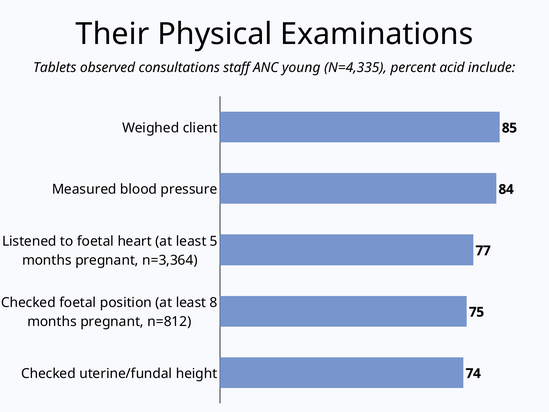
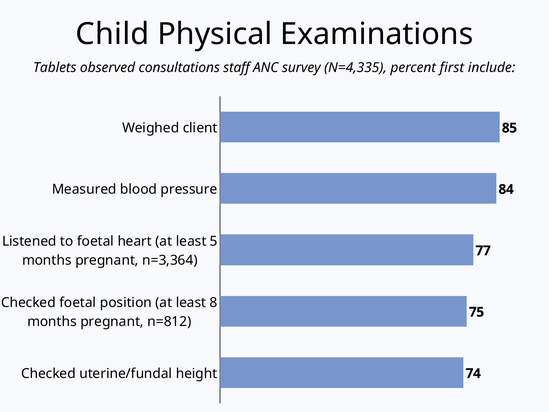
Their: Their -> Child (112, 34)
young: young -> survey (301, 67)
acid: acid -> first (452, 67)
